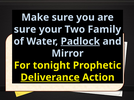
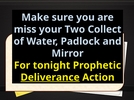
sure: sure -> miss (25, 29)
Family: Family -> Collect (105, 29)
Padlock underline: present -> none (80, 42)
